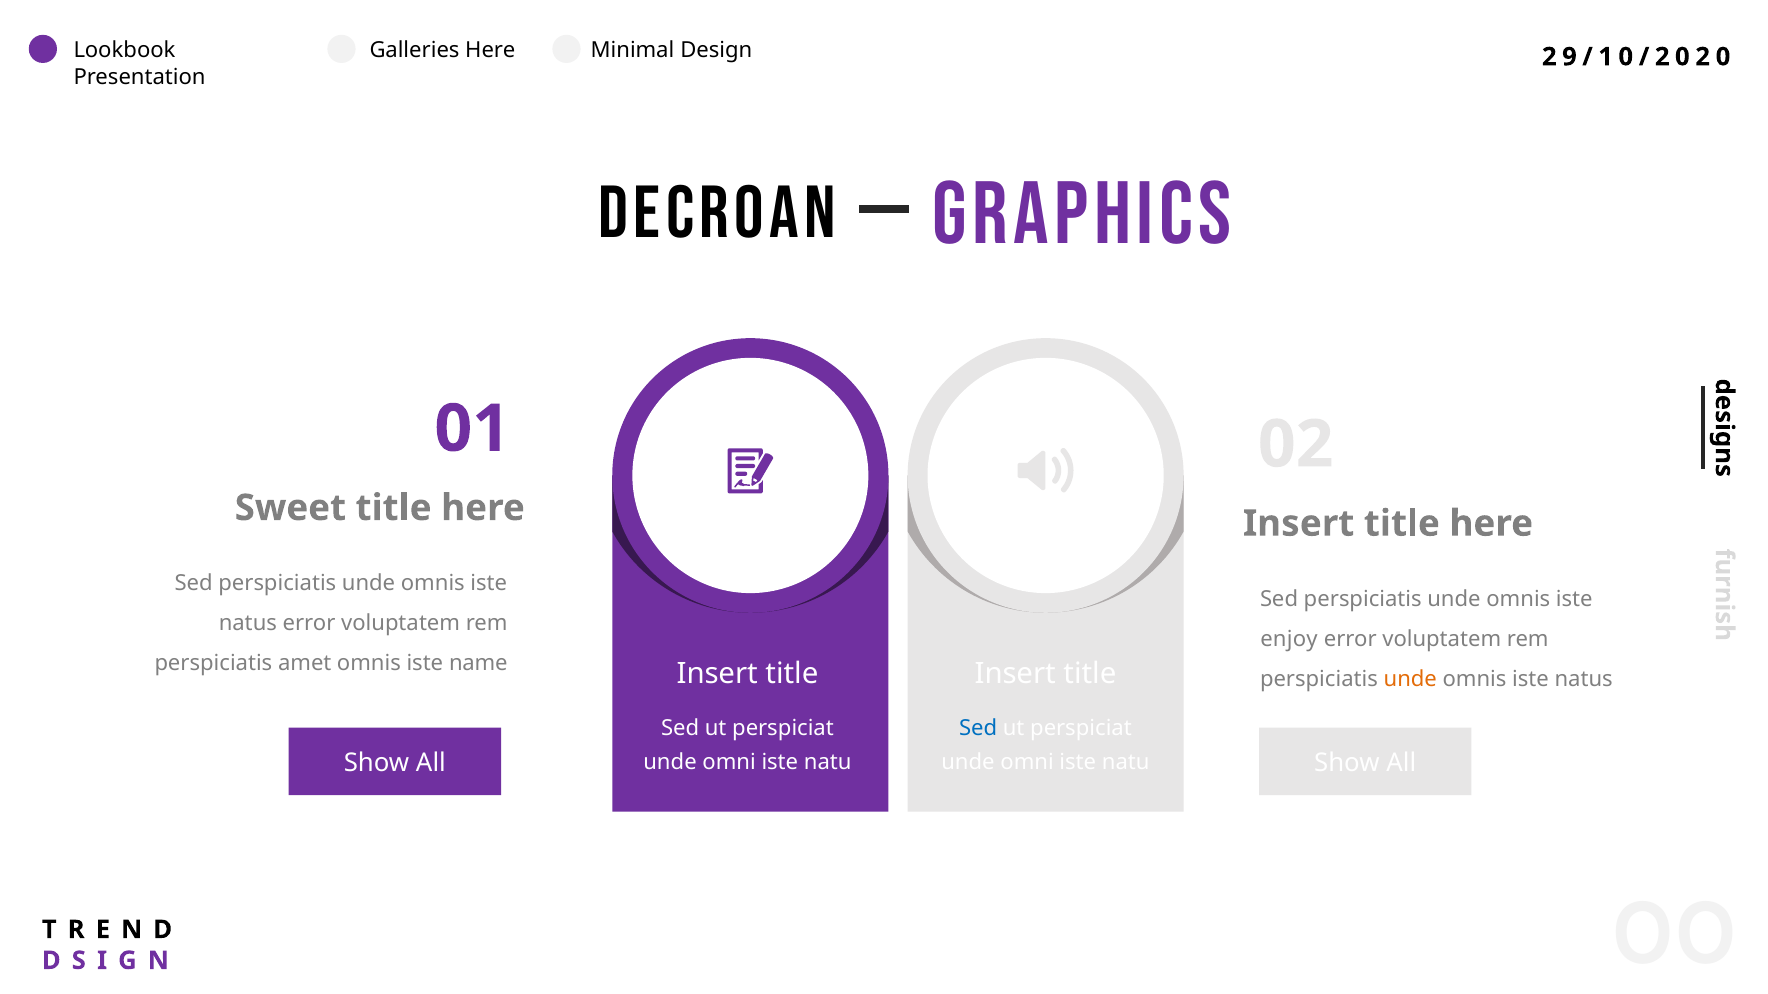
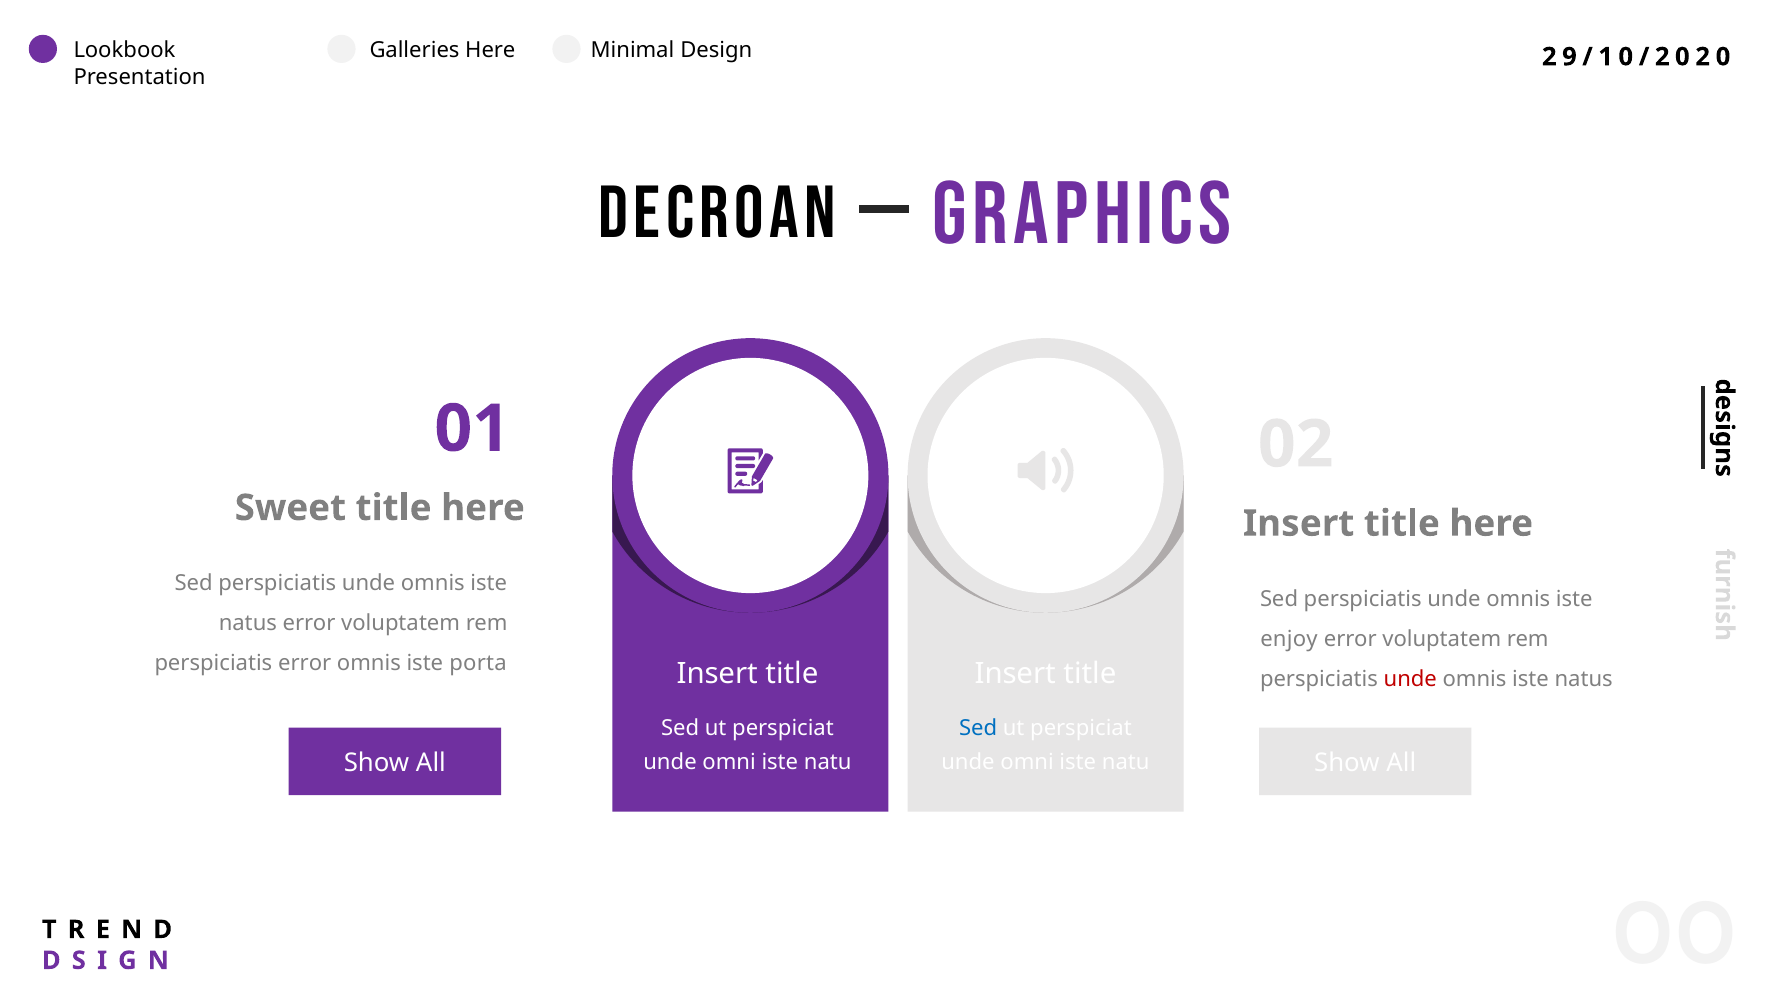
perspiciatis amet: amet -> error (305, 663)
name: name -> porta (478, 663)
unde colour: orange -> red (1410, 679)
